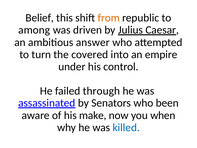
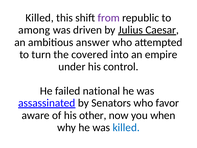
Belief: Belief -> Killed (40, 18)
from colour: orange -> purple (109, 18)
through: through -> national (101, 91)
been: been -> favor (167, 103)
make: make -> other (93, 115)
